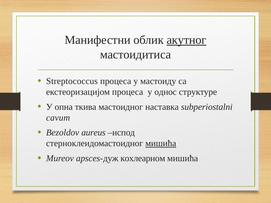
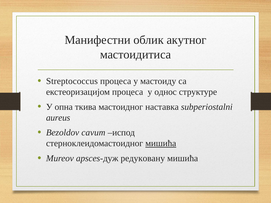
акутног underline: present -> none (187, 40)
cavum: cavum -> aureus (58, 118)
aureus: aureus -> cavum (93, 133)
кохлеарном: кохлеарном -> редуковану (143, 158)
